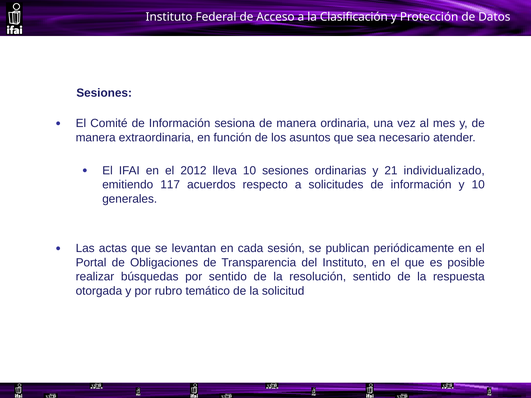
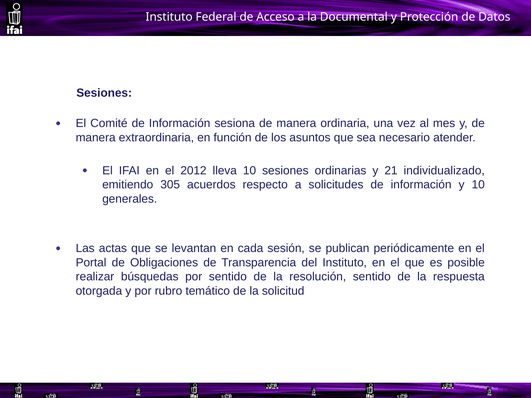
Clasificación: Clasificación -> Documental (354, 17)
117: 117 -> 305 (170, 185)
